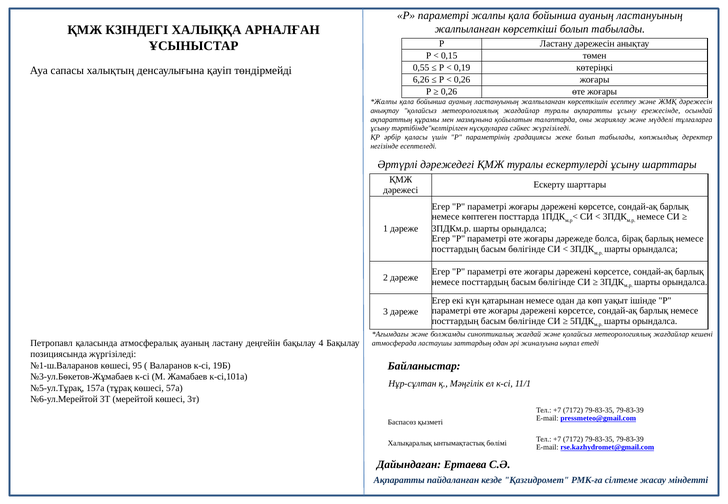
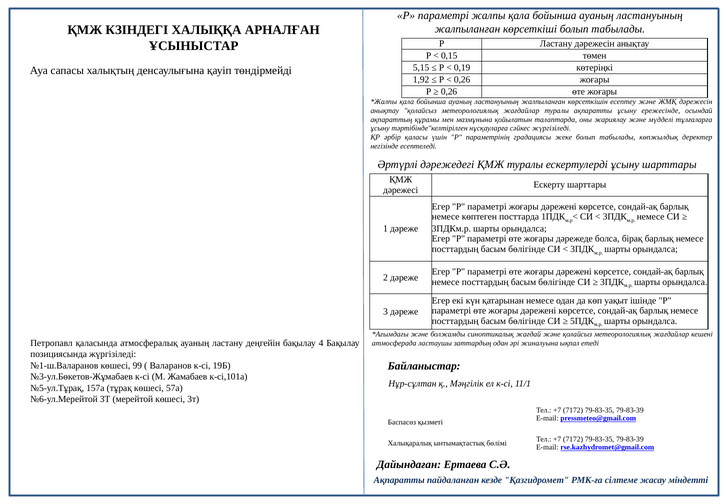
0,55: 0,55 -> 5,15 (421, 68)
6,26: 6,26 -> 1,92 (421, 80)
95: 95 -> 99 (137, 366)
